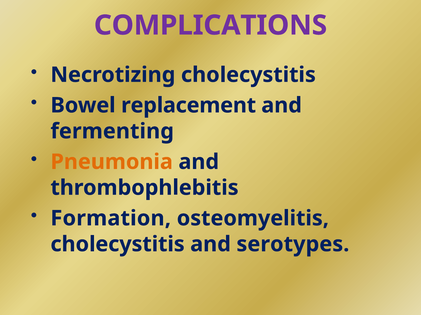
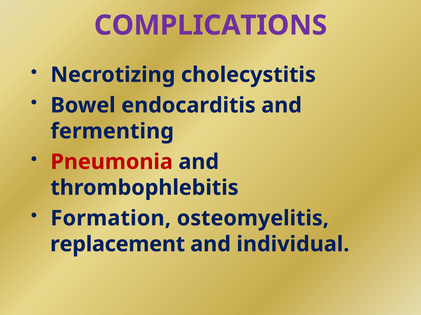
replacement: replacement -> endocarditis (189, 106)
Pneumonia colour: orange -> red (112, 162)
cholecystitis: cholecystitis -> replacement (118, 245)
serotypes: serotypes -> individual (293, 245)
